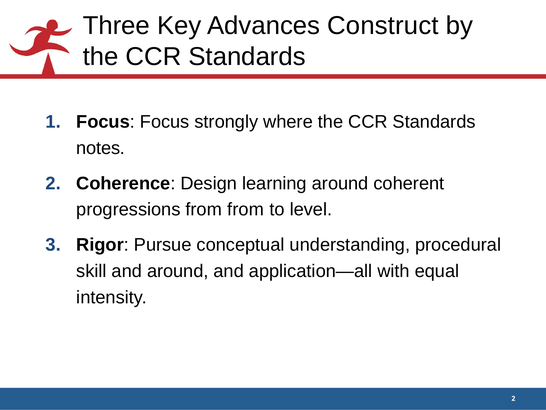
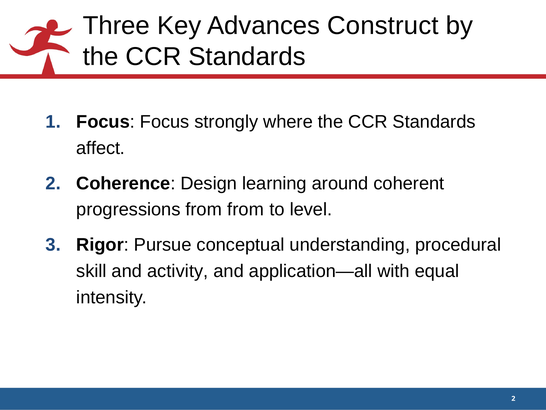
notes: notes -> affect (101, 148)
and around: around -> activity (178, 271)
